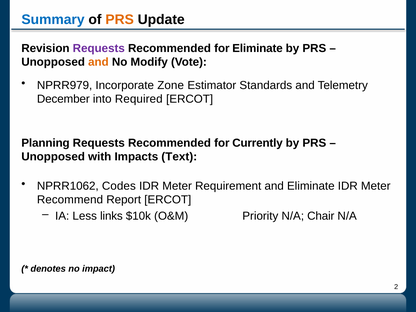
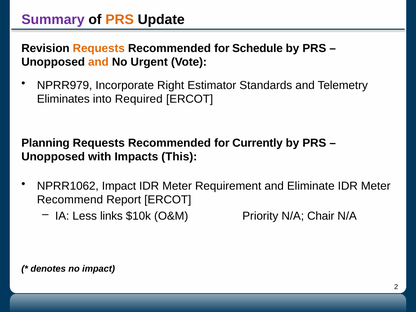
Summary colour: blue -> purple (53, 20)
Requests colour: purple -> orange (99, 48)
for Eliminate: Eliminate -> Schedule (257, 48)
Modify: Modify -> Urgent (149, 62)
Zone: Zone -> Right (171, 85)
December: December -> Eliminates (63, 99)
Text: Text -> This (179, 157)
NPRR1062 Codes: Codes -> Impact (119, 186)
